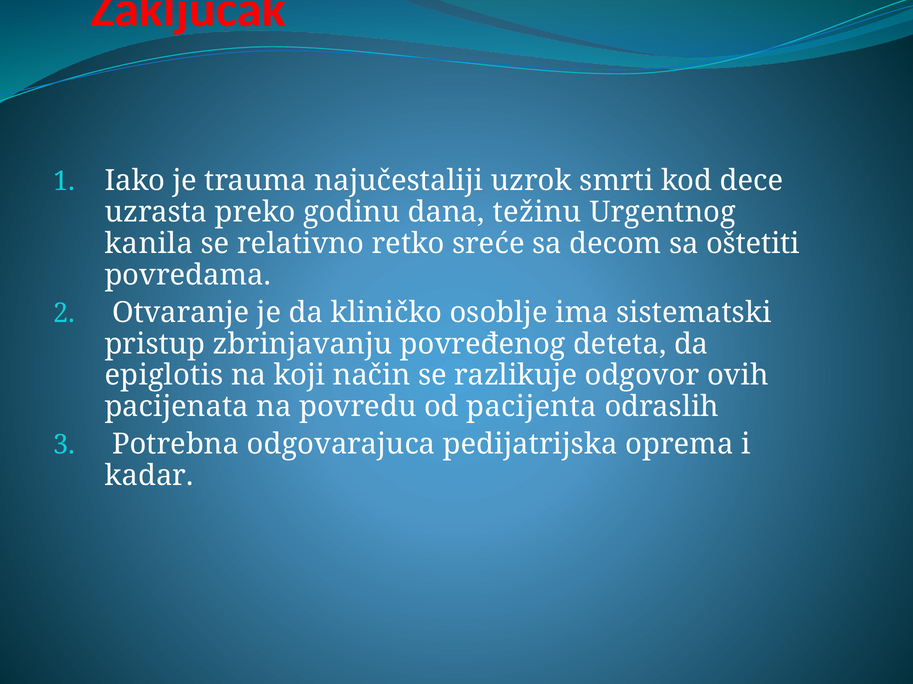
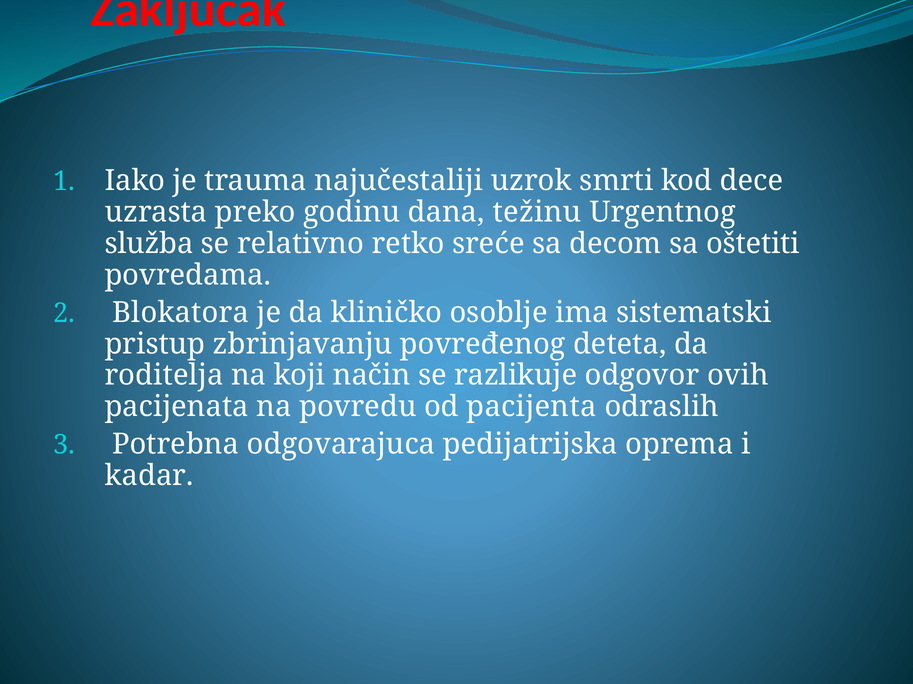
kanila: kanila -> služba (149, 244)
Otvaranje: Otvaranje -> Blokatora (181, 313)
epiglotis: epiglotis -> roditelja (164, 376)
